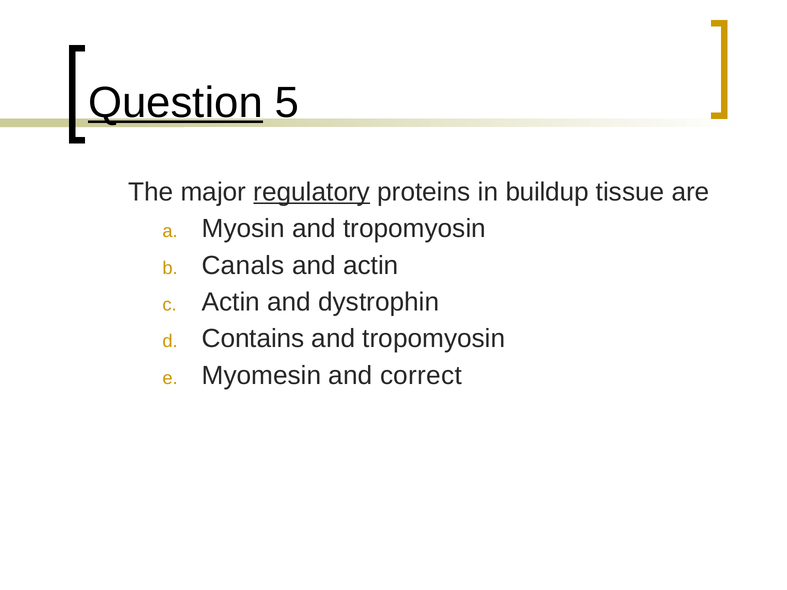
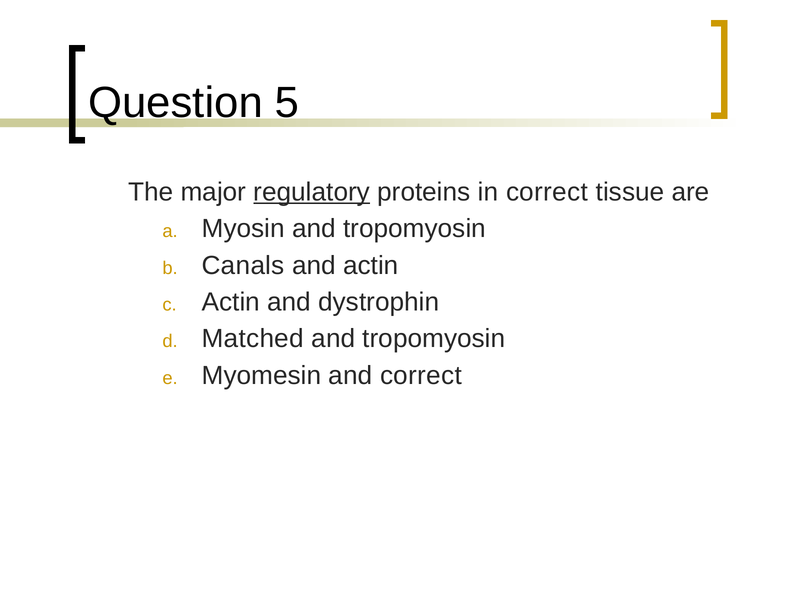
Question underline: present -> none (175, 103)
in buildup: buildup -> correct (547, 192)
Contains: Contains -> Matched (253, 339)
